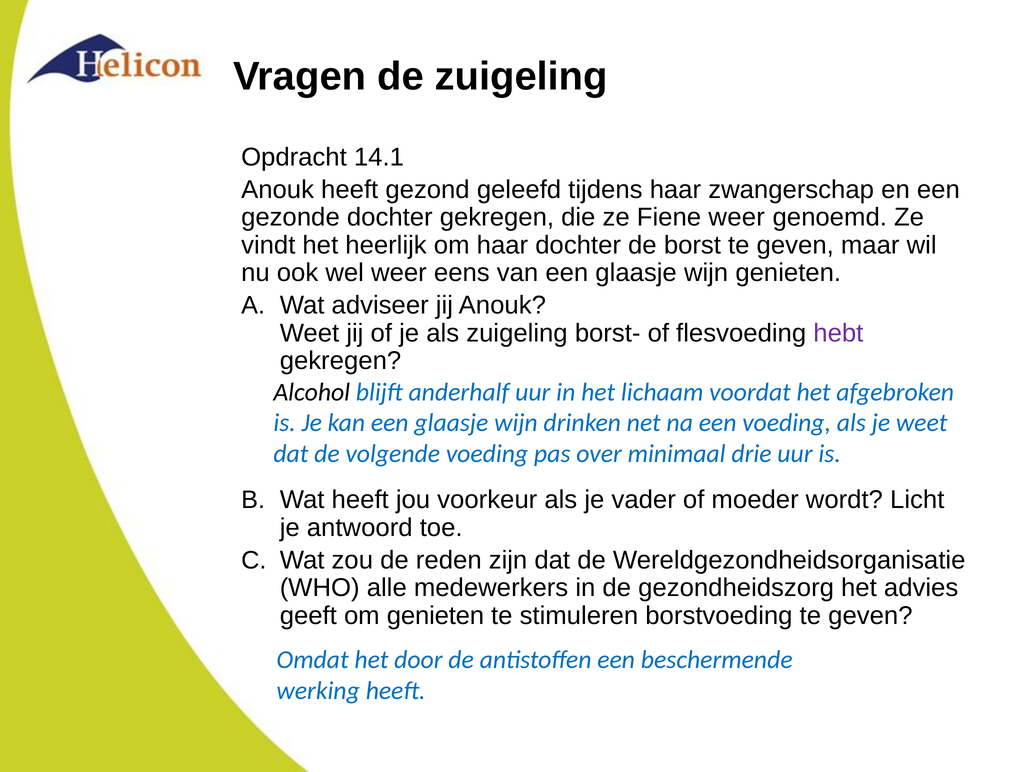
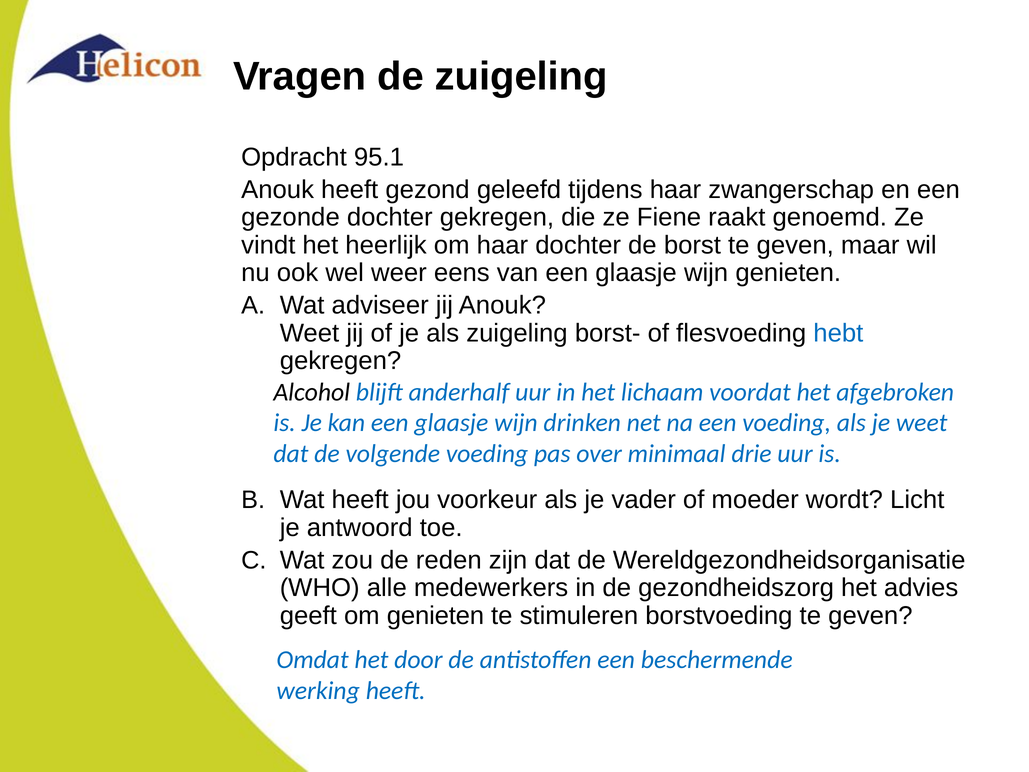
14.1: 14.1 -> 95.1 (379, 157)
Fiene weer: weer -> raakt (737, 217)
hebt colour: purple -> blue (838, 333)
